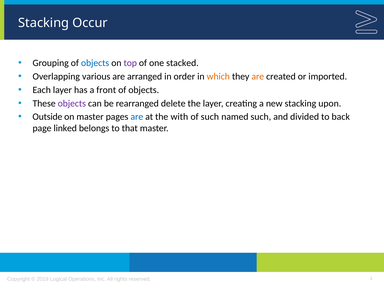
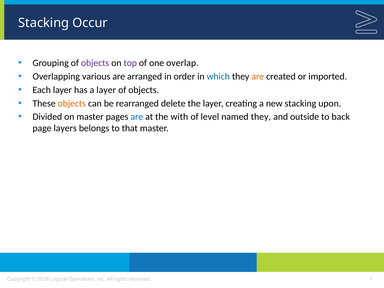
objects colour: blue -> purple (95, 63)
stacked: stacked -> overlap (182, 63)
which colour: orange -> blue (218, 76)
a front: front -> layer (106, 90)
objects colour: purple -> orange (72, 103)
Outside: Outside -> Divided (47, 117)
of such: such -> level (210, 117)
named such: such -> they (261, 117)
divided: divided -> outside (305, 117)
linked: linked -> layers (65, 128)
